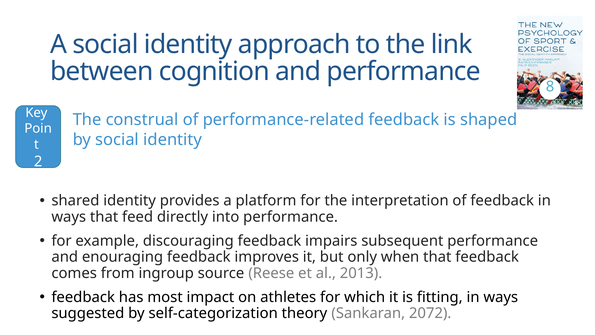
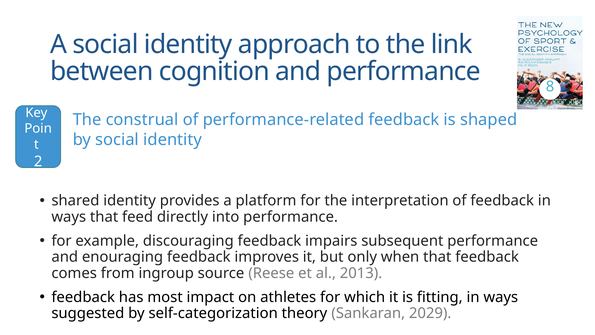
2072: 2072 -> 2029 (430, 313)
